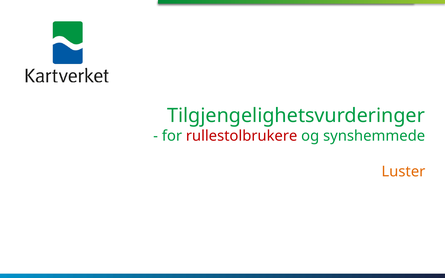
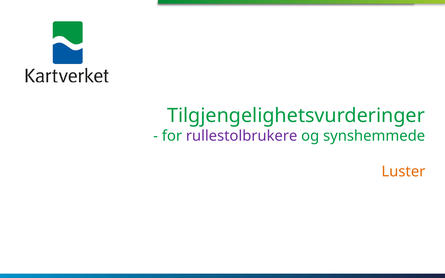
rullestolbrukere colour: red -> purple (242, 136)
